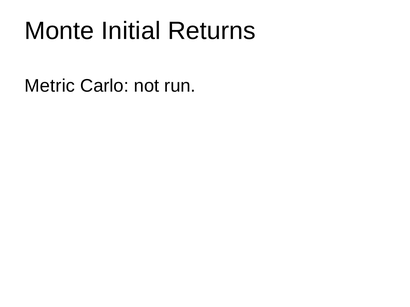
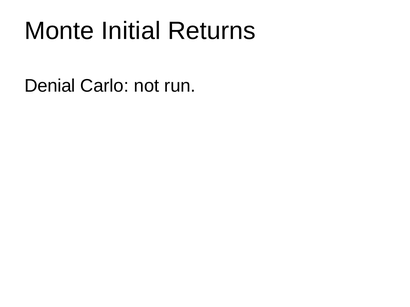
Metric: Metric -> Denial (50, 86)
